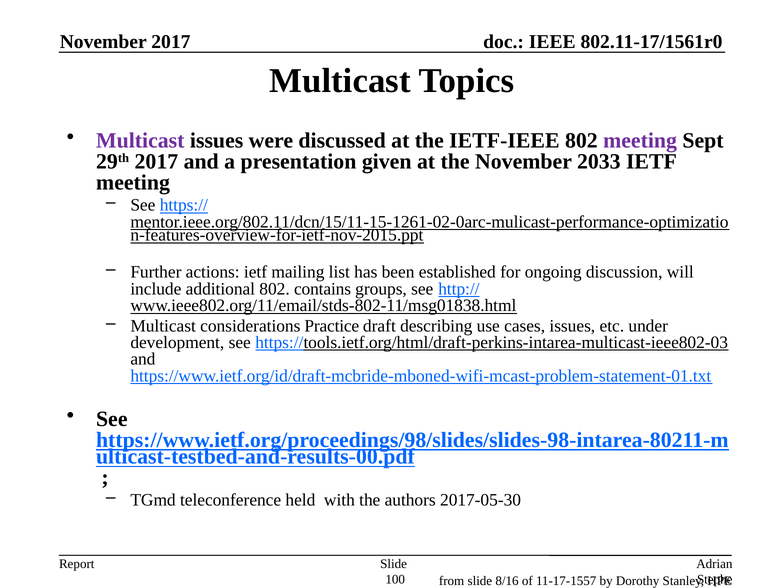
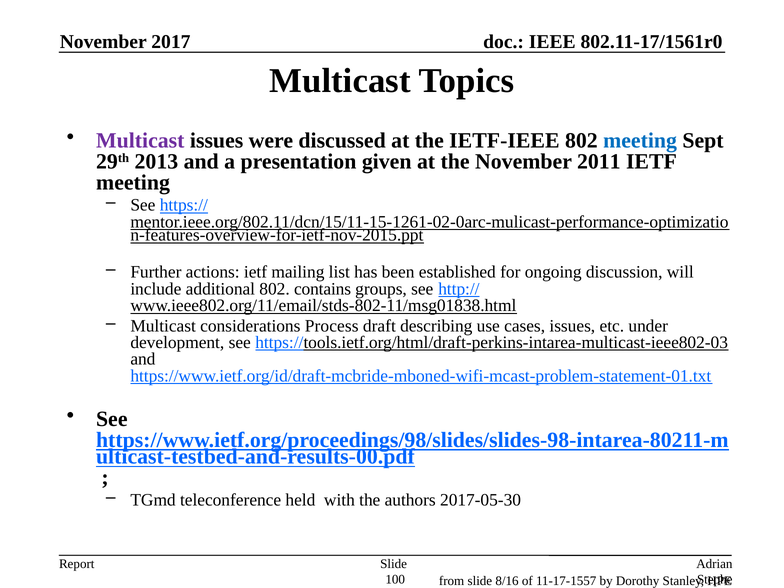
meeting colour: purple -> blue (640, 141)
29th 2017: 2017 -> 2013 (156, 162)
2033: 2033 -> 2011 (599, 162)
Practice: Practice -> Process (332, 326)
